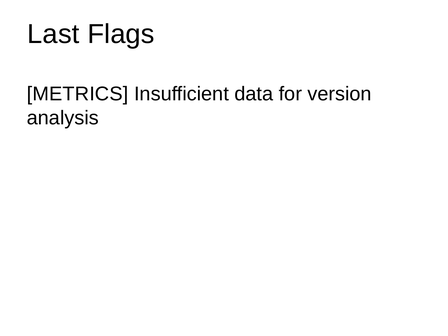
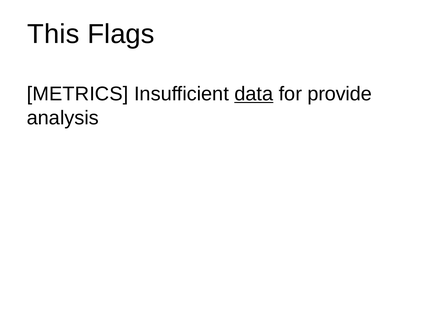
Last: Last -> This (53, 34)
data underline: none -> present (254, 94)
version: version -> provide (340, 94)
